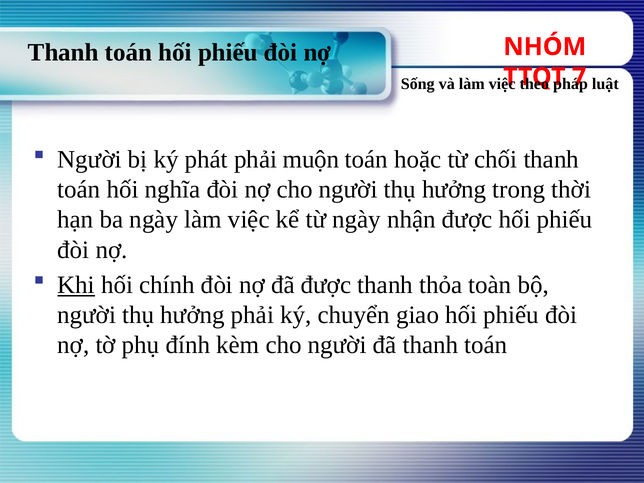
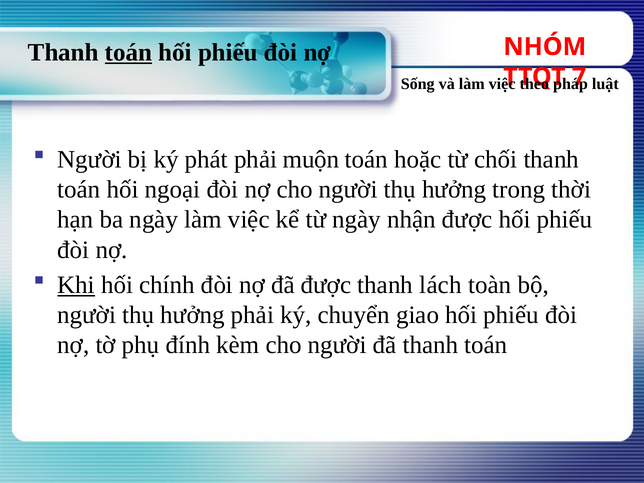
toán underline: none -> present (129, 53)
nghĩa: nghĩa -> ngoại (173, 190)
thỏa: thỏa -> lách (441, 285)
